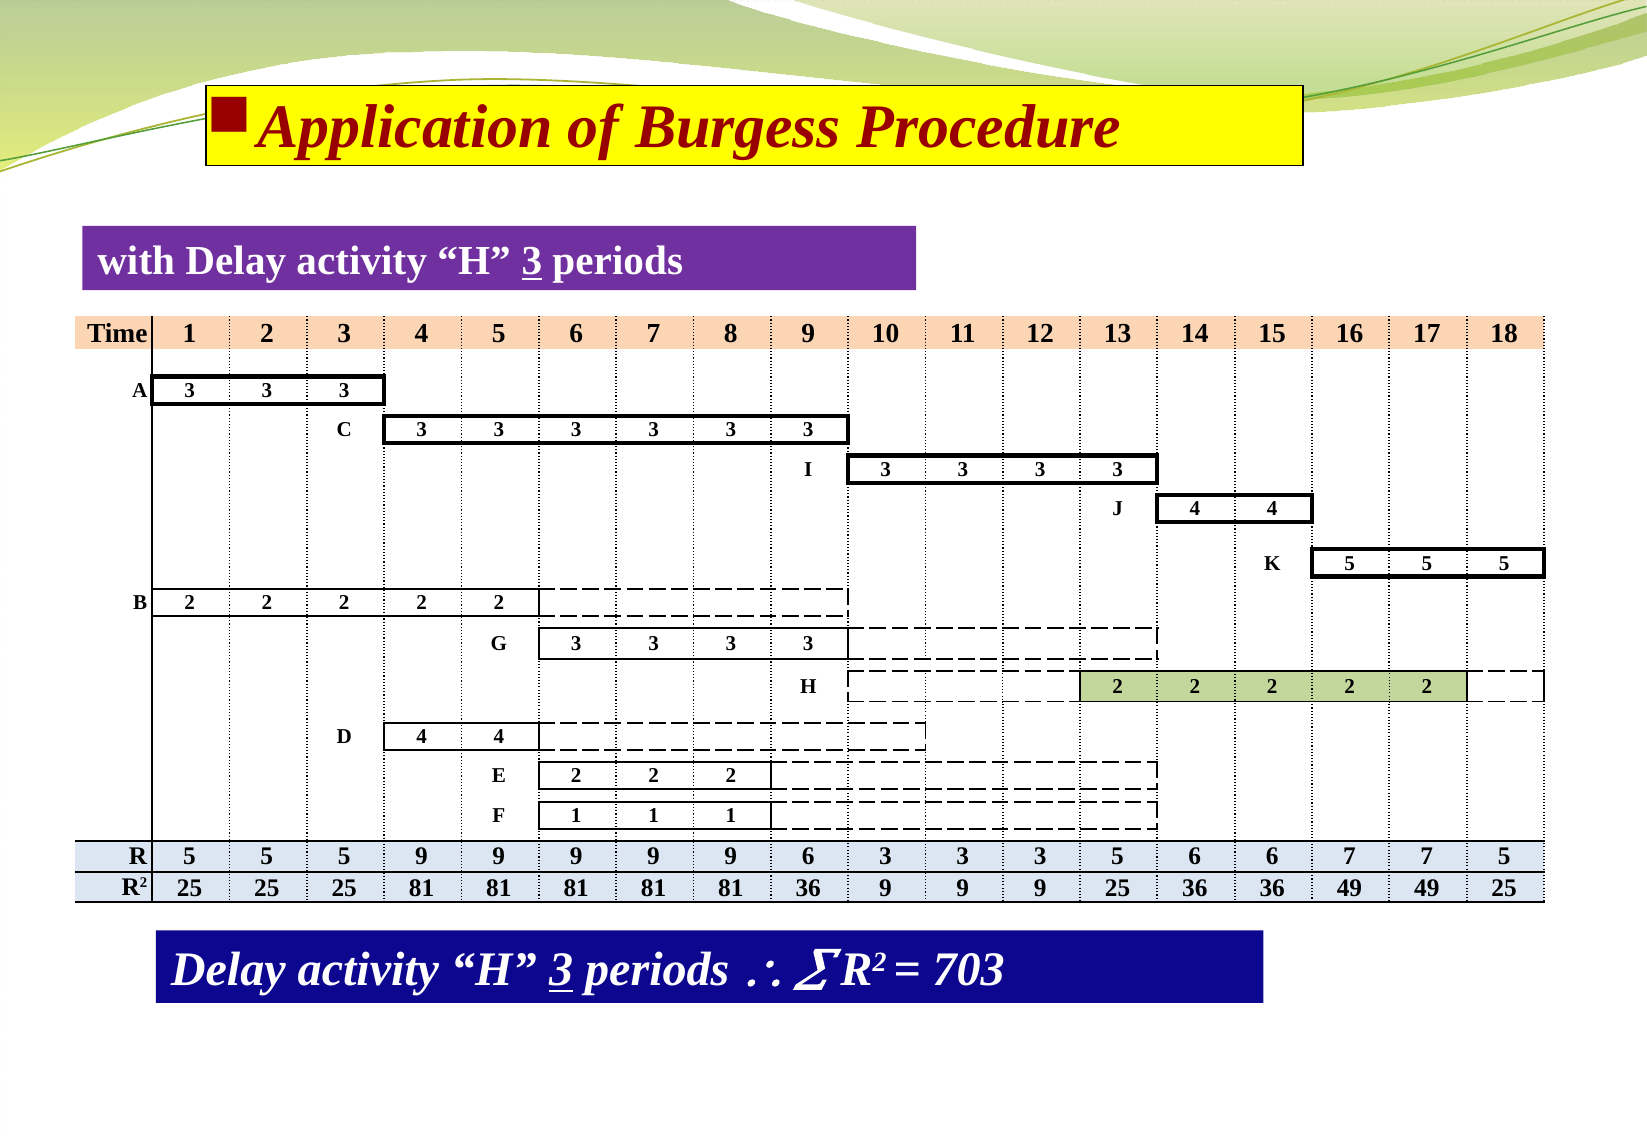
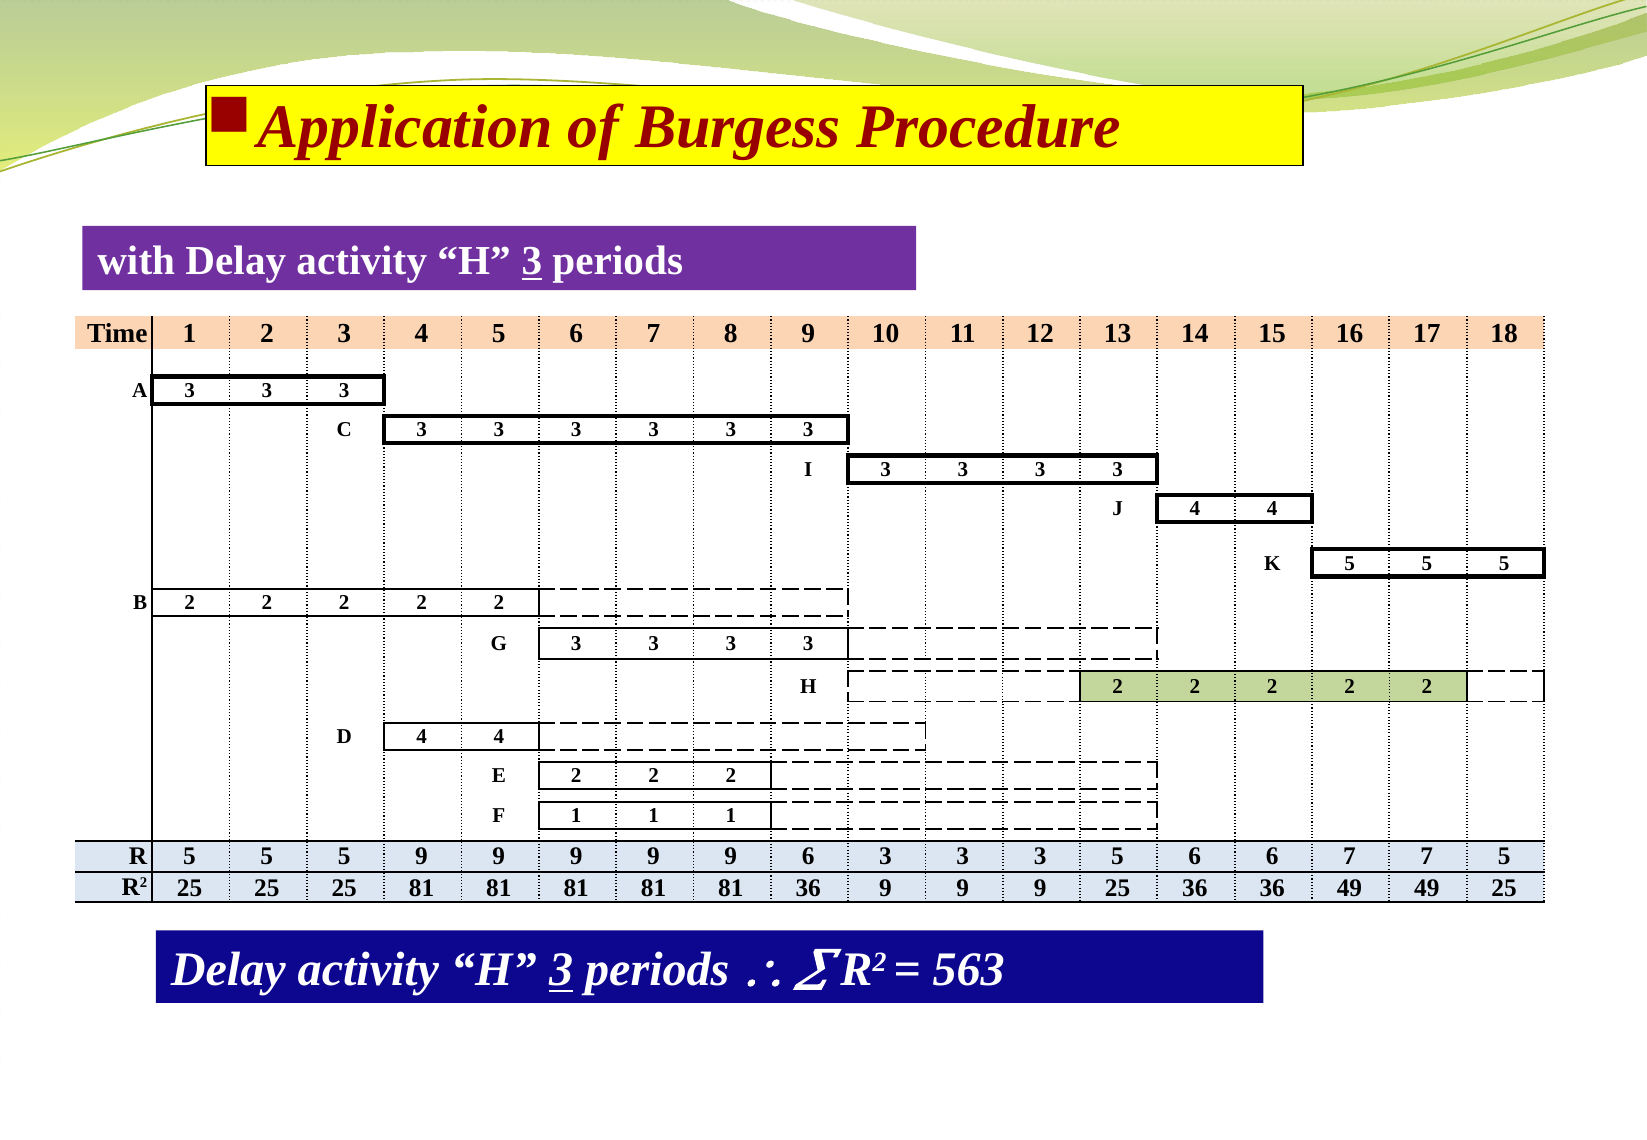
703: 703 -> 563 (969, 970)
